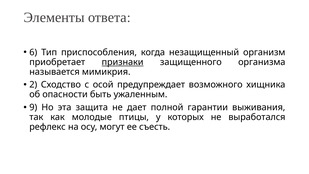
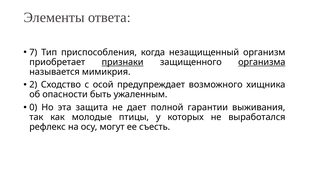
6: 6 -> 7 (33, 52)
организма underline: none -> present (262, 62)
9: 9 -> 0 (33, 107)
